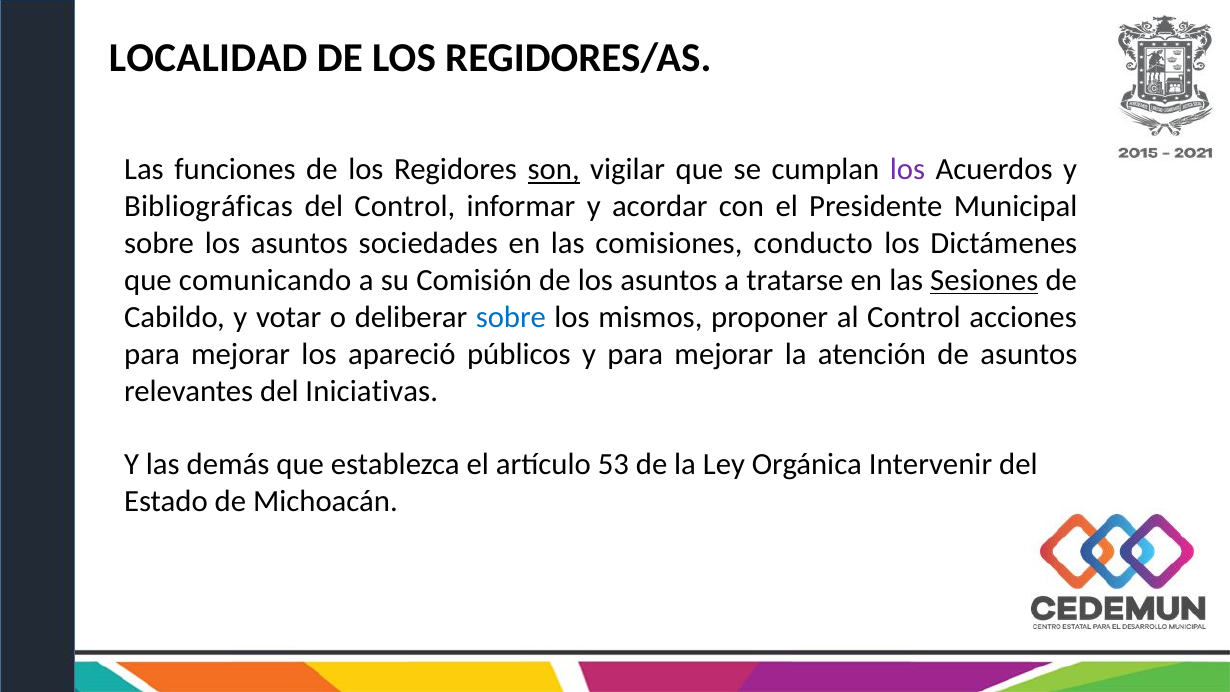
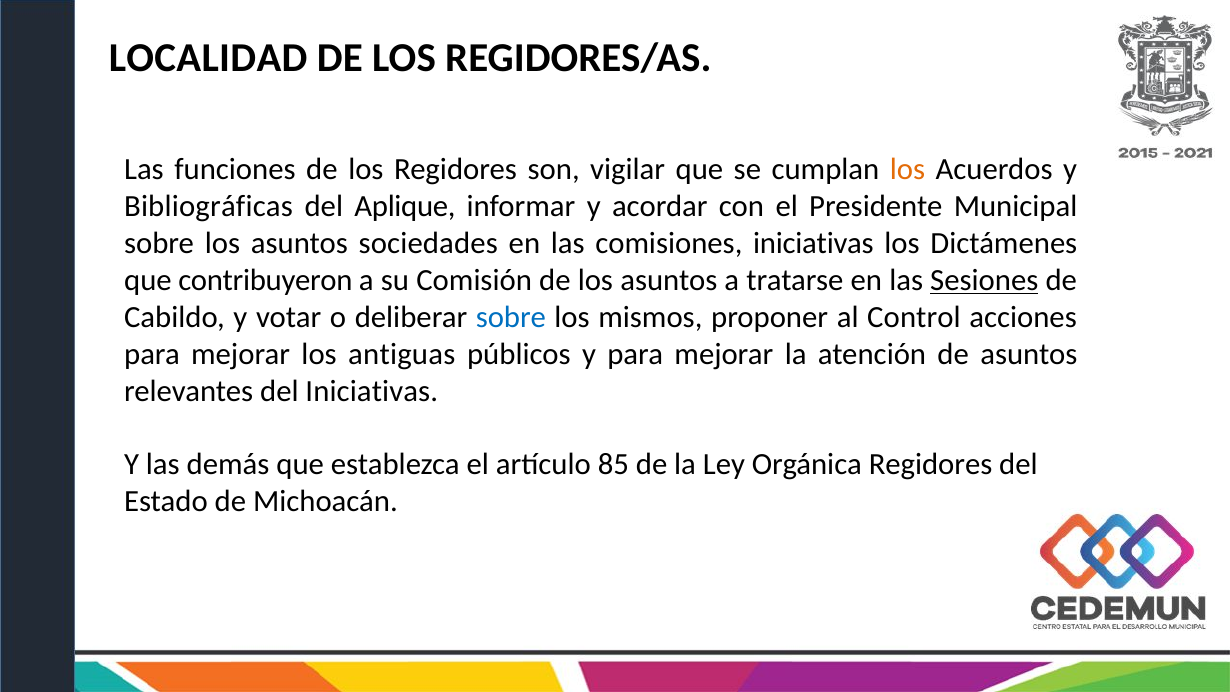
son underline: present -> none (554, 169)
los colour: purple -> orange (908, 169)
del Control: Control -> Aplique (405, 206)
comisiones conducto: conducto -> iniciativas (813, 243)
comunicando: comunicando -> contribuyeron (265, 280)
apareció: apareció -> antiguas (402, 354)
53: 53 -> 85 (613, 465)
Orgánica Intervenir: Intervenir -> Regidores (931, 465)
